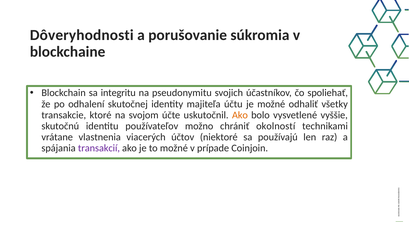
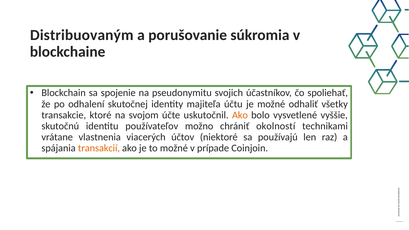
Dôveryhodnosti: Dôveryhodnosti -> Distribuovaným (82, 35)
integritu: integritu -> spojenie (118, 93)
transakcií colour: purple -> orange (99, 148)
